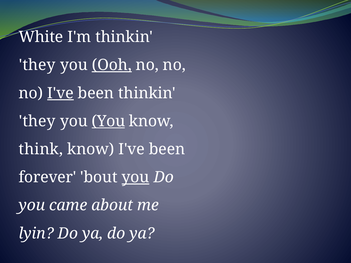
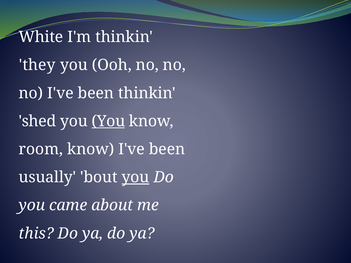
Ooh underline: present -> none (112, 65)
I've underline: present -> none (60, 93)
they: they -> shed (37, 121)
think: think -> room (41, 149)
forever: forever -> usually (47, 177)
lyin: lyin -> this (36, 234)
